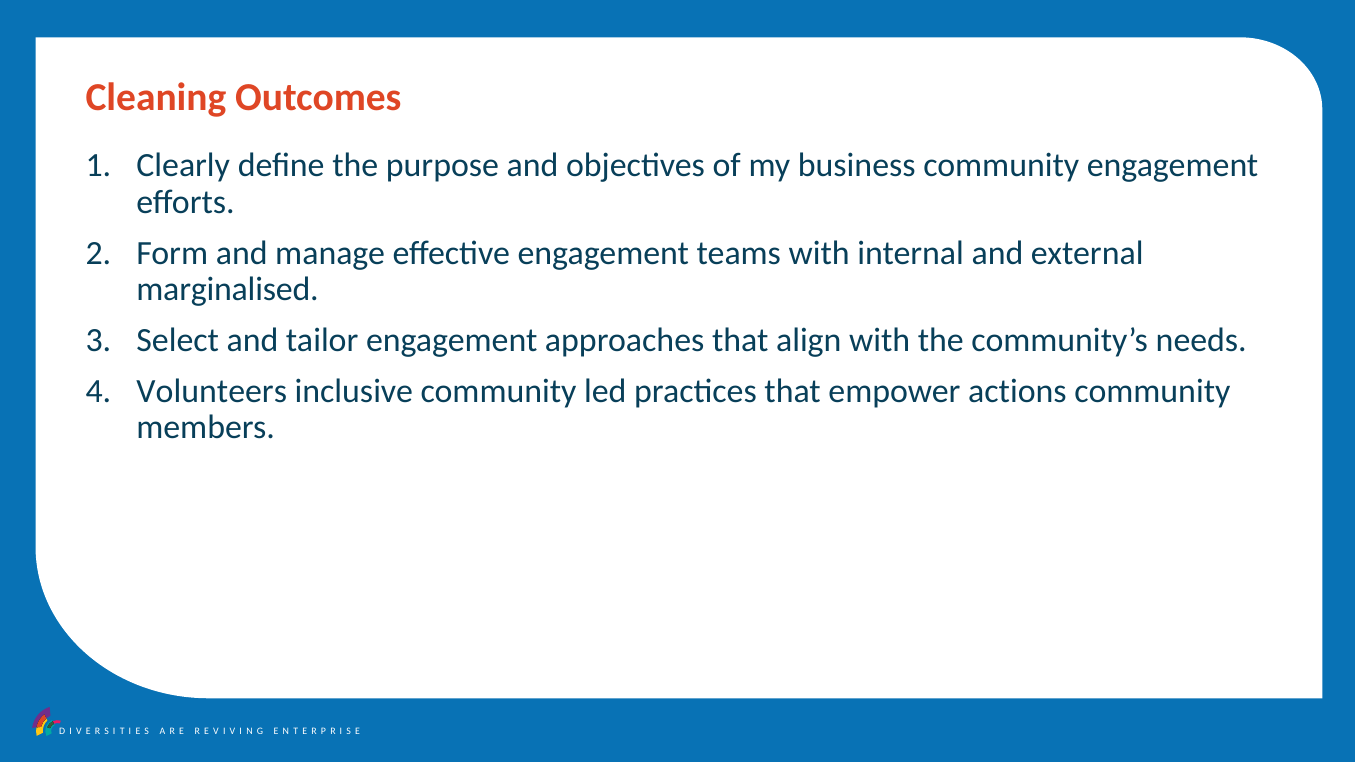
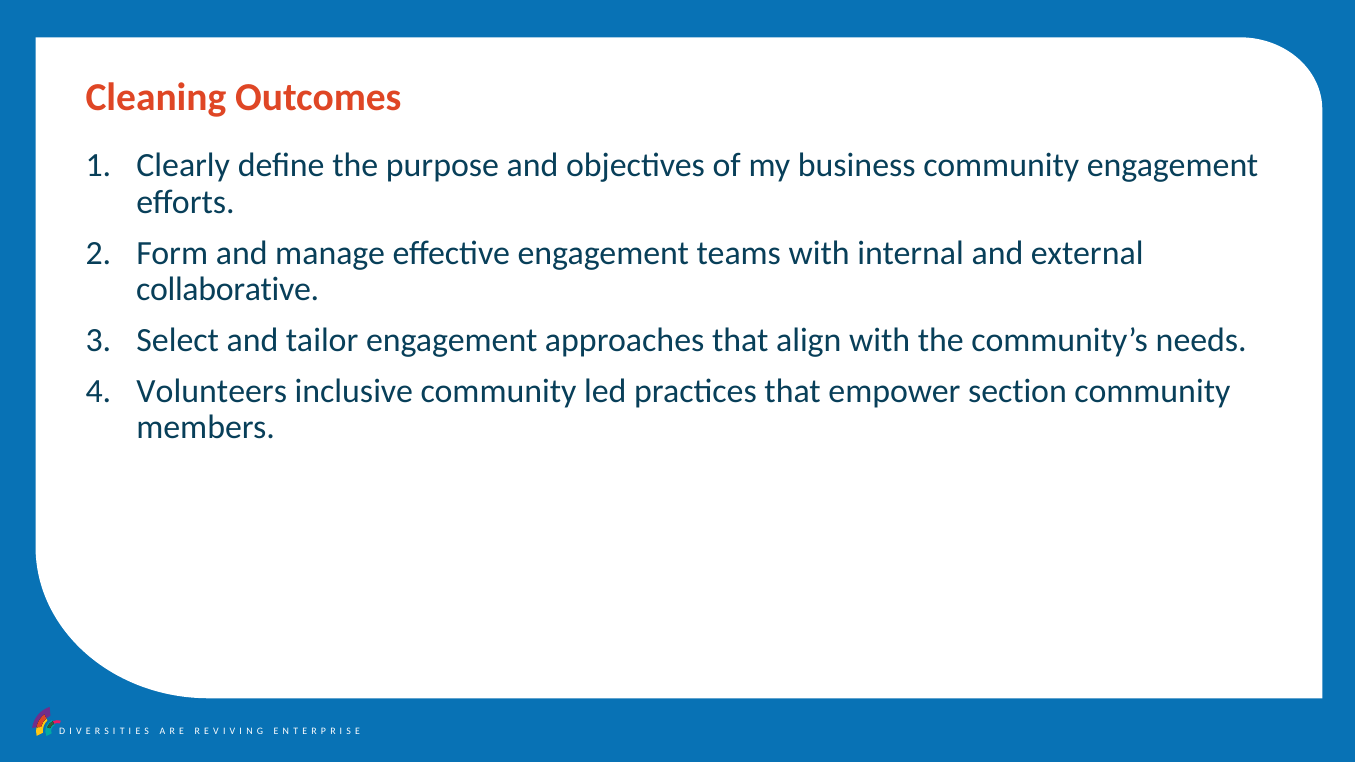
marginalised: marginalised -> collaborative (228, 290)
actions: actions -> section (1017, 391)
